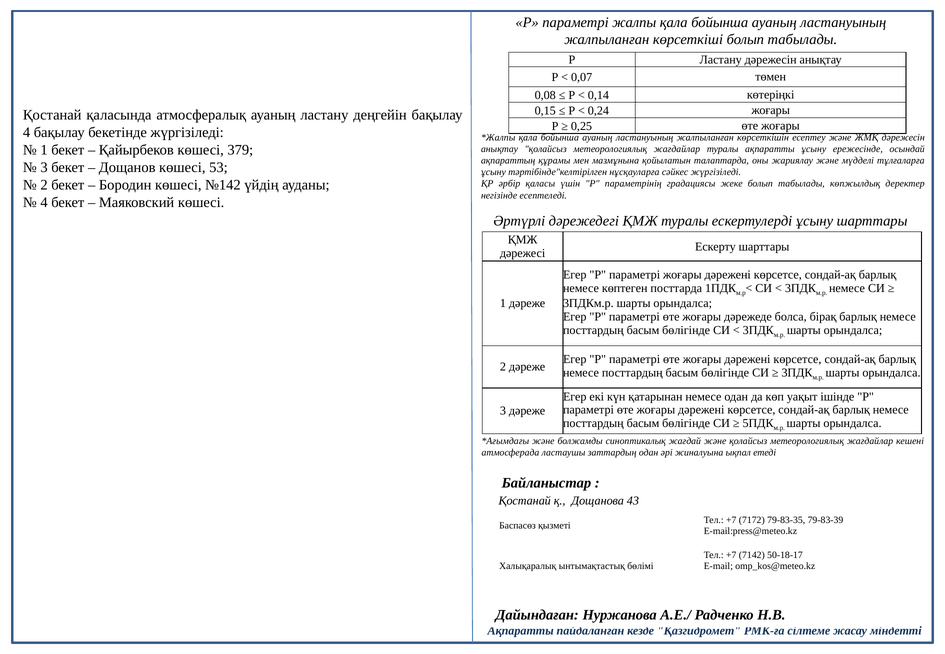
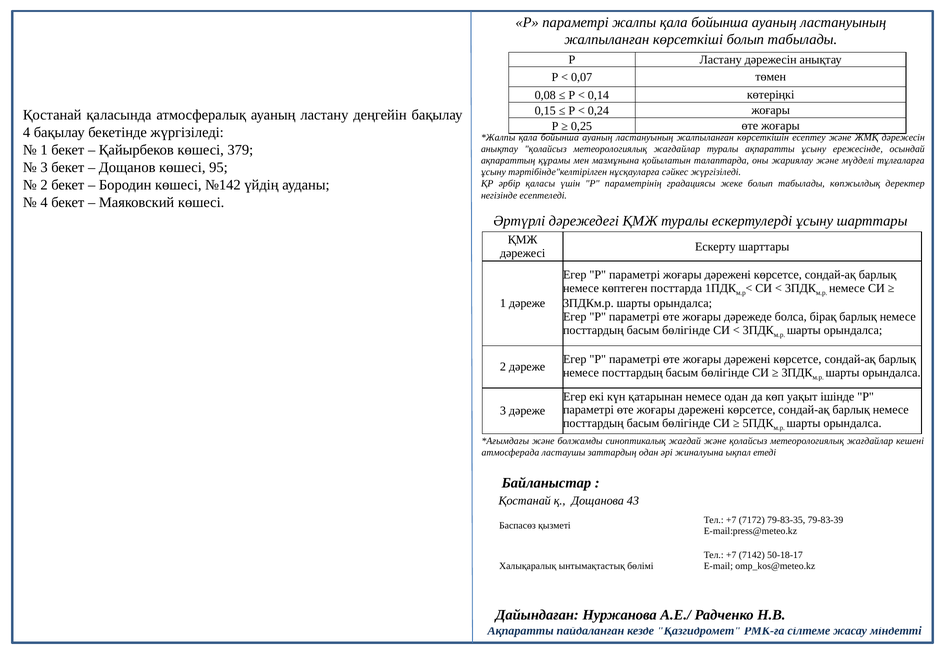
53: 53 -> 95 (218, 168)
